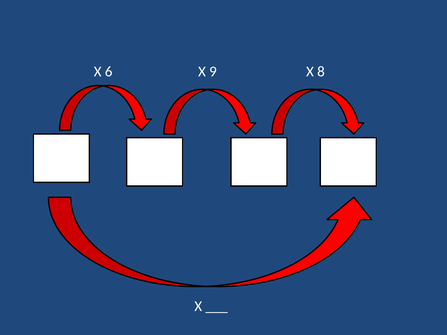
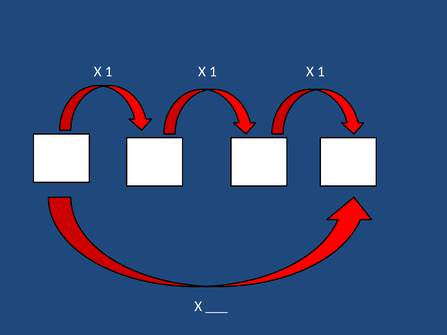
6: 6 -> 1 (109, 72)
9: 9 -> 1 (213, 72)
8: 8 -> 1 (321, 72)
